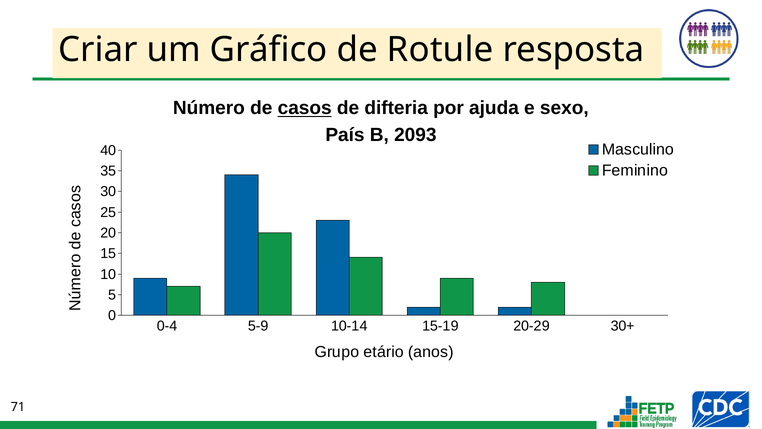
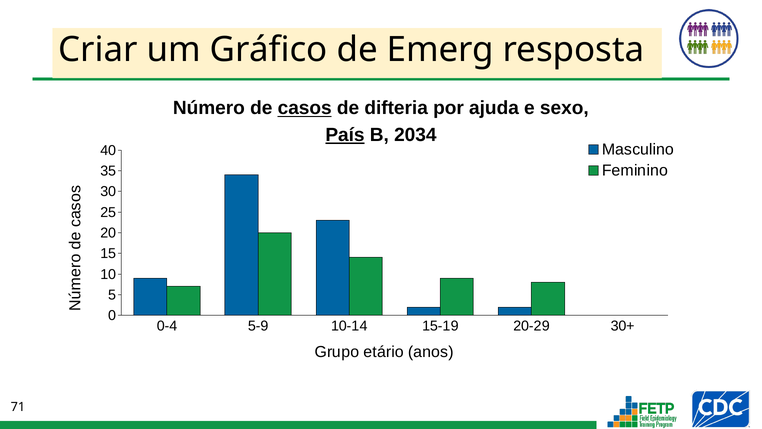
Rotule: Rotule -> Emerg (440, 49)
País underline: none -> present (345, 135)
2093: 2093 -> 2034 (415, 135)
